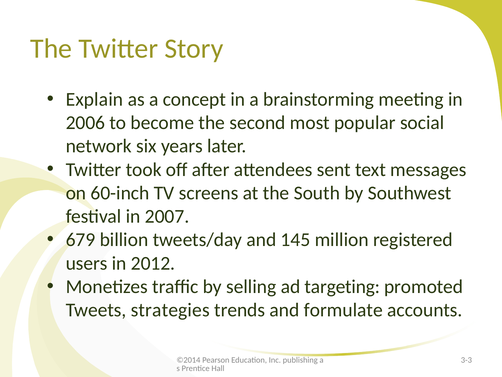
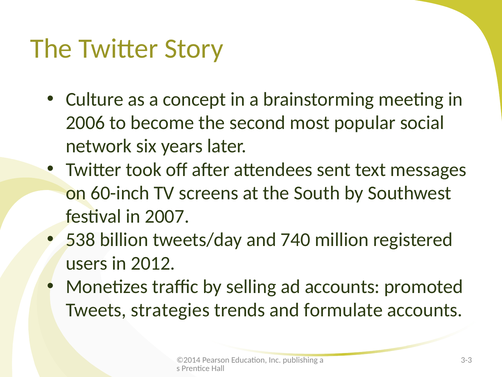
Explain: Explain -> Culture (95, 99)
679: 679 -> 538 (81, 239)
145: 145 -> 740 (295, 239)
ad targeting: targeting -> accounts (342, 286)
